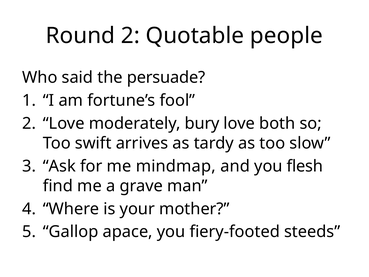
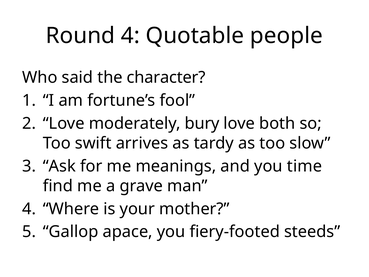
Round 2: 2 -> 4 (130, 36)
persuade: persuade -> character (166, 77)
mindmap: mindmap -> meanings (176, 166)
flesh: flesh -> time (305, 166)
